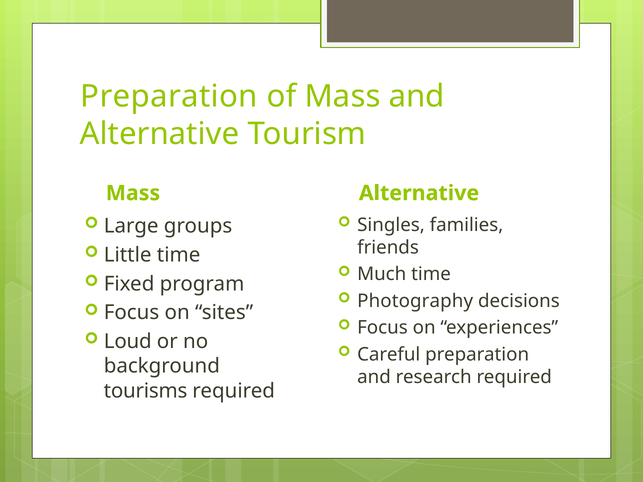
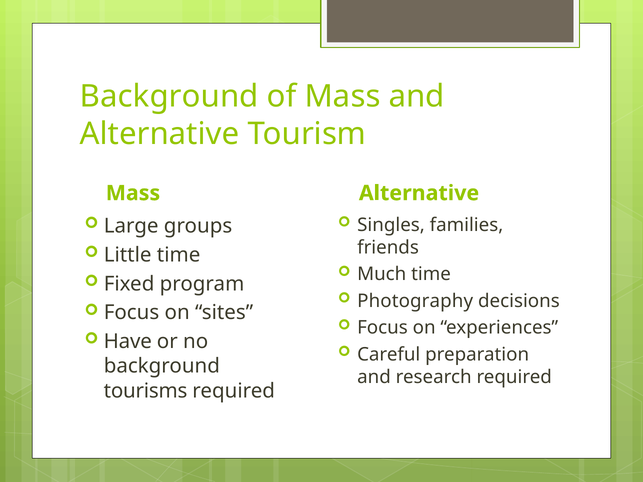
Preparation: Preparation -> Background (169, 96)
Loud: Loud -> Have (128, 342)
